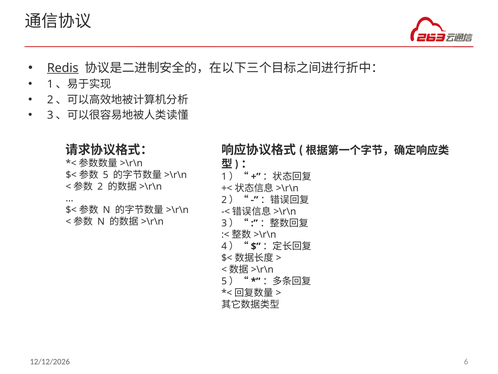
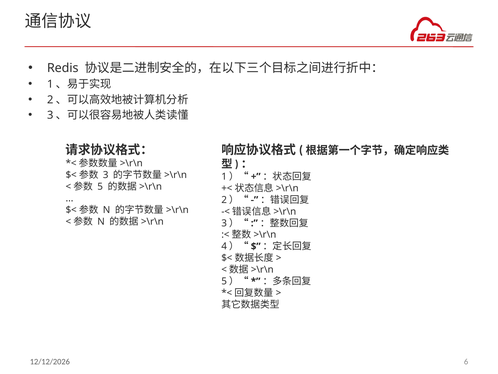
Redis underline: present -> none (63, 68)
5: 5 -> 3 (106, 175)
2: 2 -> 5 (100, 186)
